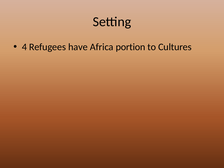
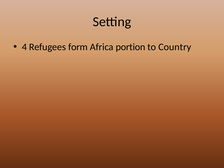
have: have -> form (78, 47)
Cultures: Cultures -> Country (175, 47)
